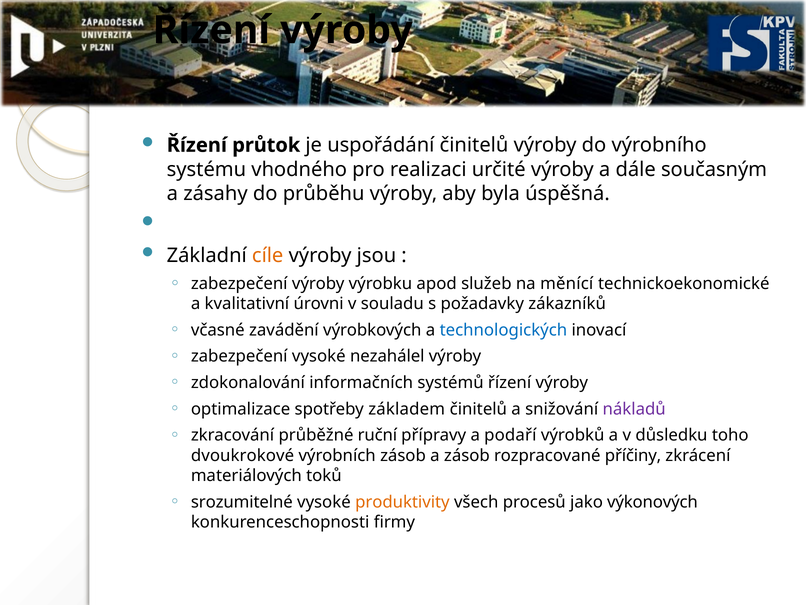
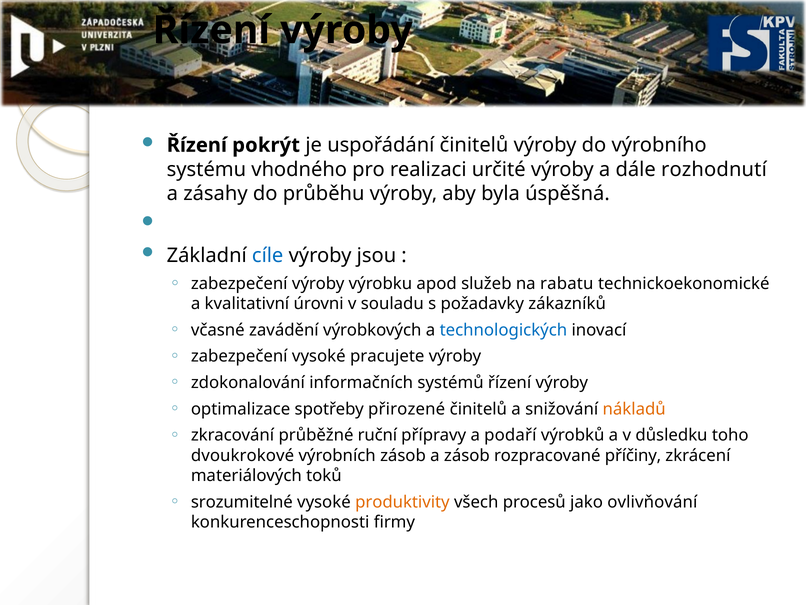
průtok: průtok -> pokrýt (266, 145)
současným: současným -> rozhodnutí (714, 169)
cíle colour: orange -> blue (268, 255)
měnící: měnící -> rabatu (567, 283)
nezahálel: nezahálel -> pracujete (387, 356)
základem: základem -> přirozené (407, 409)
nákladů colour: purple -> orange (634, 409)
výkonových: výkonových -> ovlivňování (652, 502)
